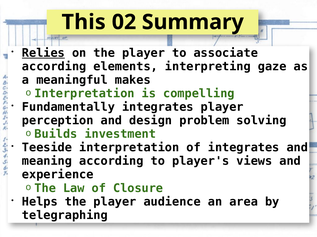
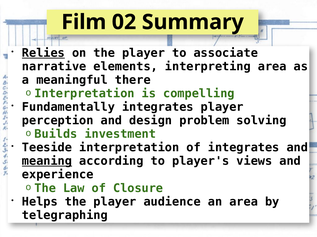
This: This -> Film (84, 22)
according: according -> narrative (54, 67)
interpreting gaze: gaze -> area (272, 67)
makes: makes -> there (133, 80)
meaning underline: none -> present (47, 162)
